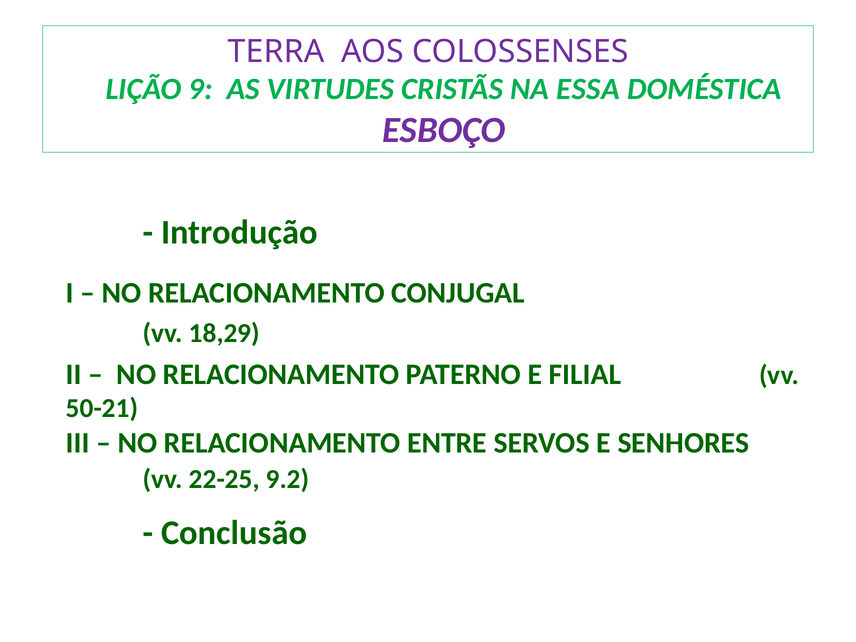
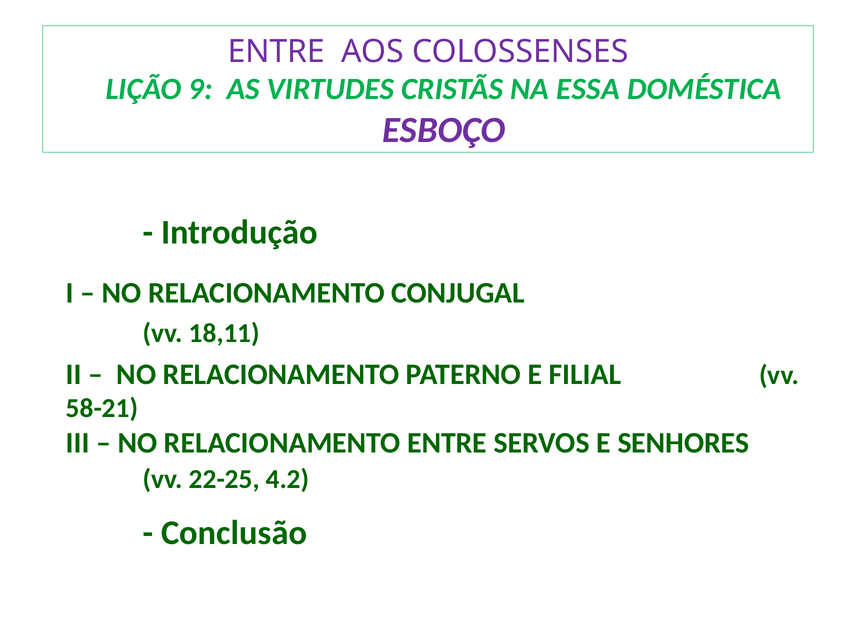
TERRA: TERRA -> ENTRE (276, 51)
18,29: 18,29 -> 18,11 (224, 333)
50-21: 50-21 -> 58-21 (102, 408)
9.2: 9.2 -> 4.2 (288, 479)
